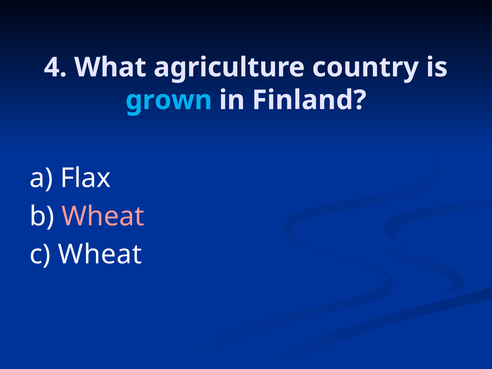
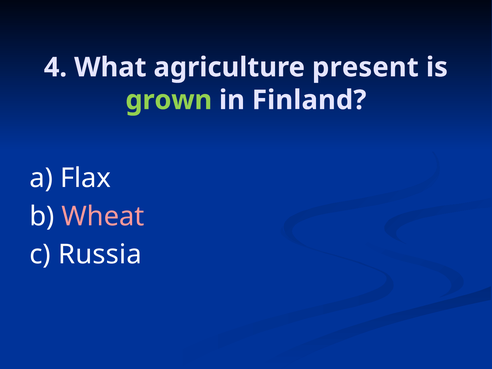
country: country -> present (365, 67)
grown colour: light blue -> light green (169, 100)
c Wheat: Wheat -> Russia (100, 255)
